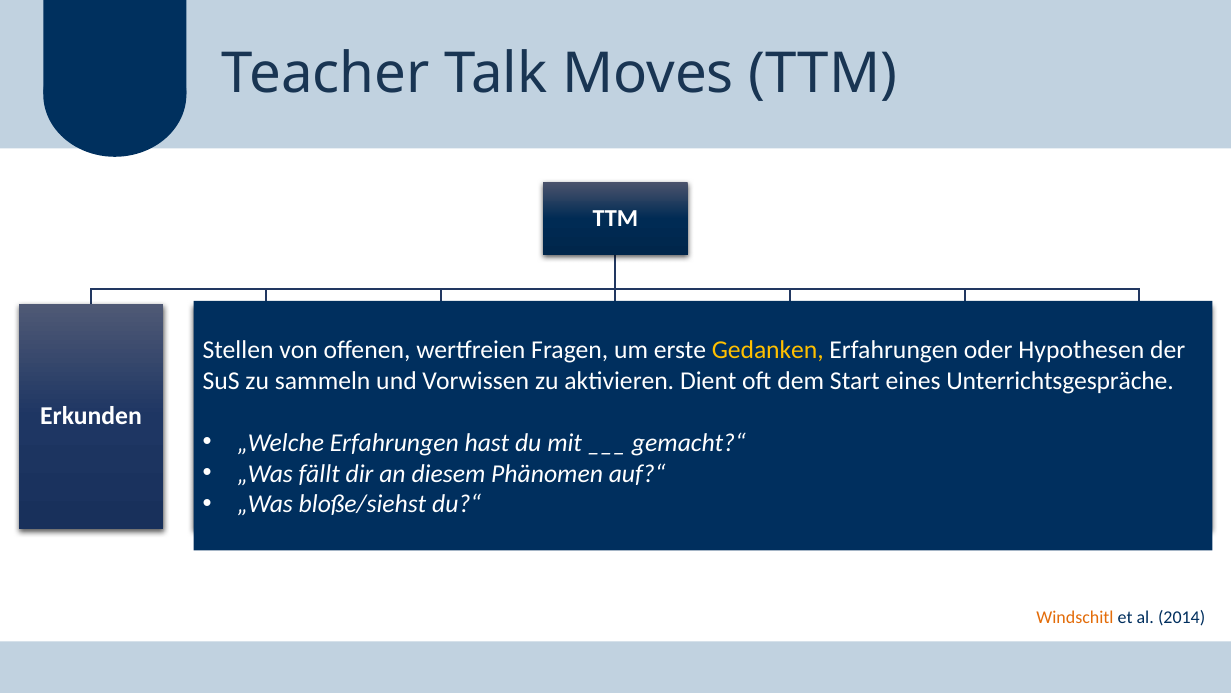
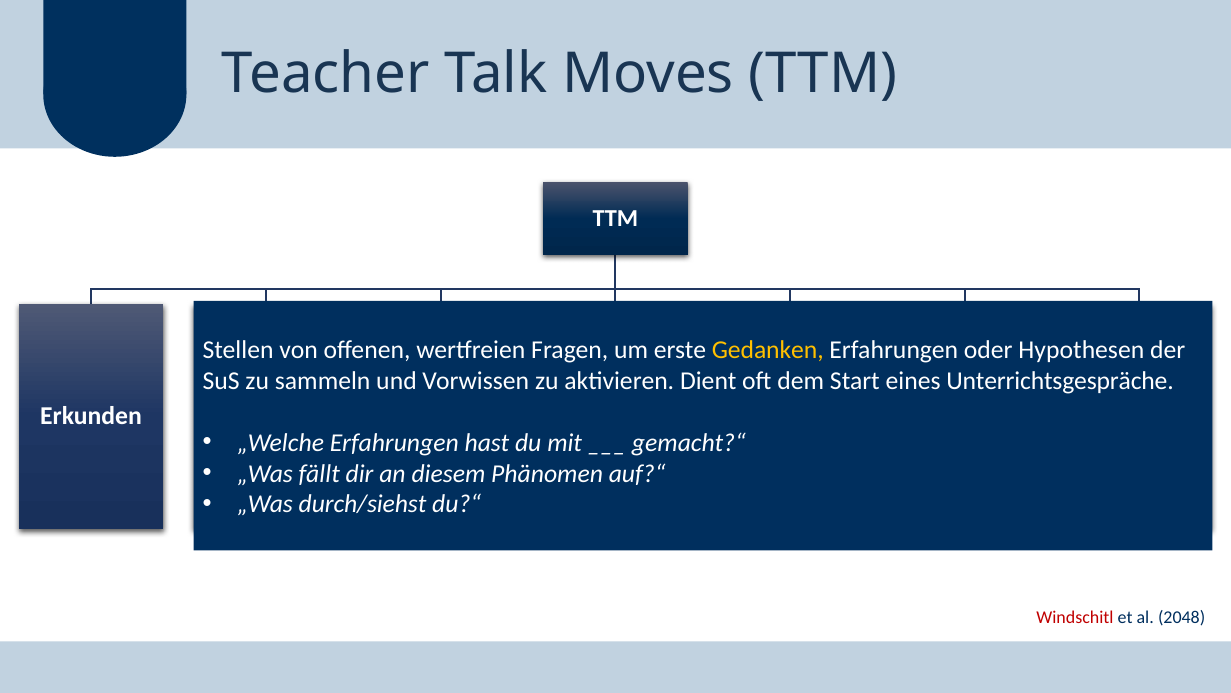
bloße/siehst: bloße/siehst -> durch/siehst (363, 504)
Windschitl colour: orange -> red (1075, 617)
2014: 2014 -> 2048 (1182, 617)
